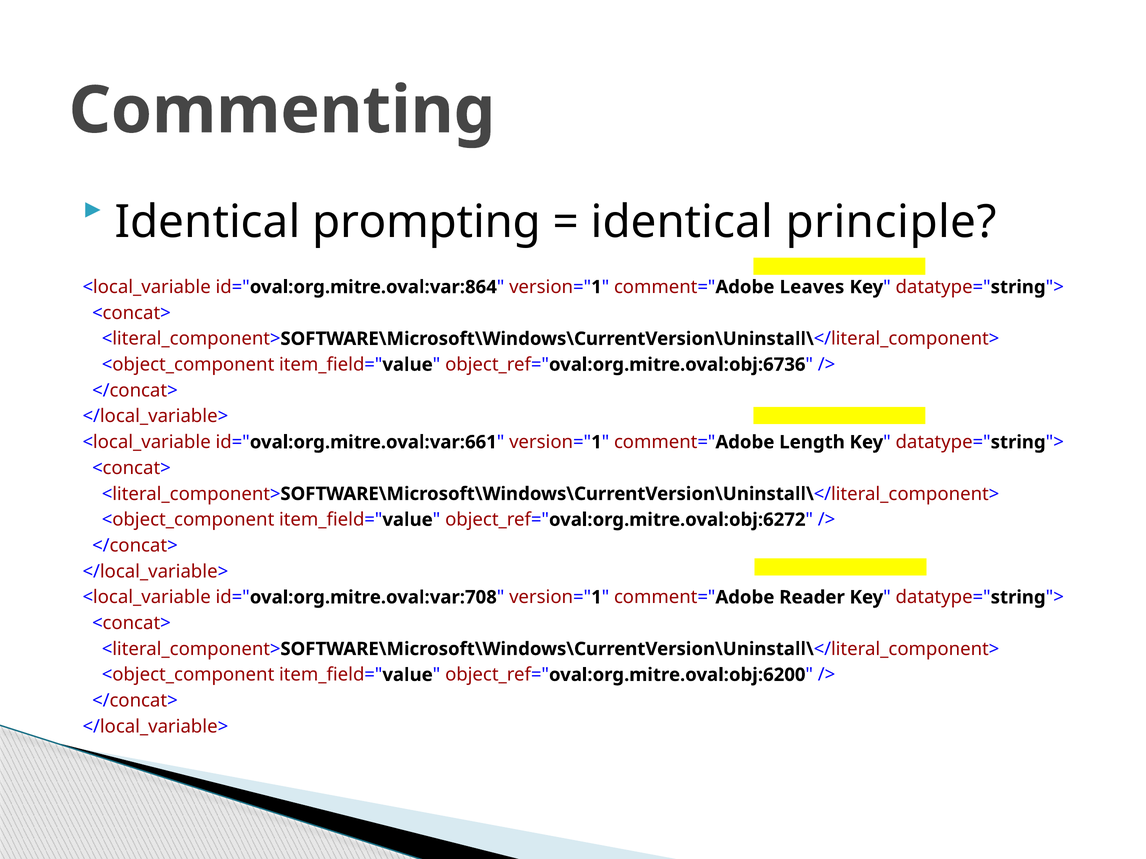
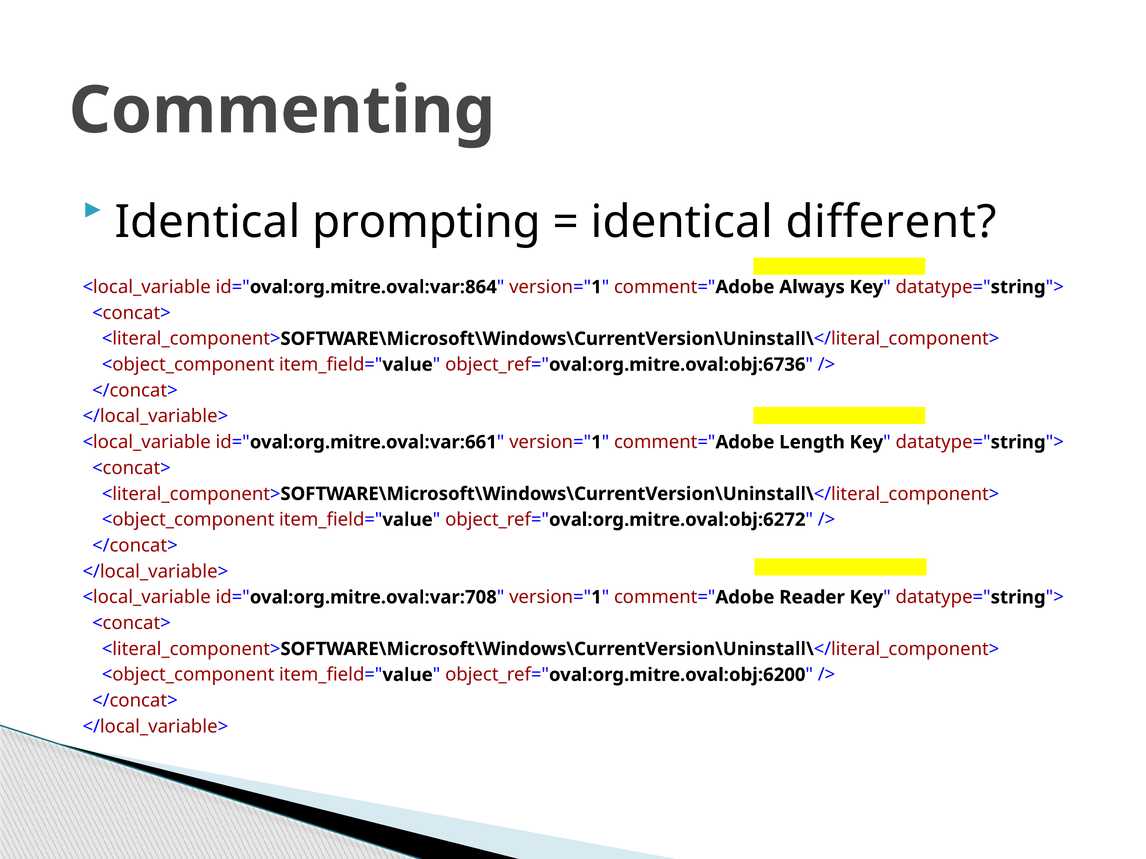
principle: principle -> different (891, 222)
Leaves: Leaves -> Always (812, 287)
